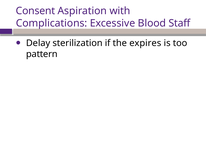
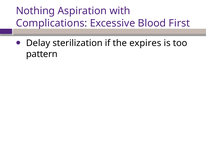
Consent: Consent -> Nothing (35, 11)
Staff: Staff -> First (179, 23)
